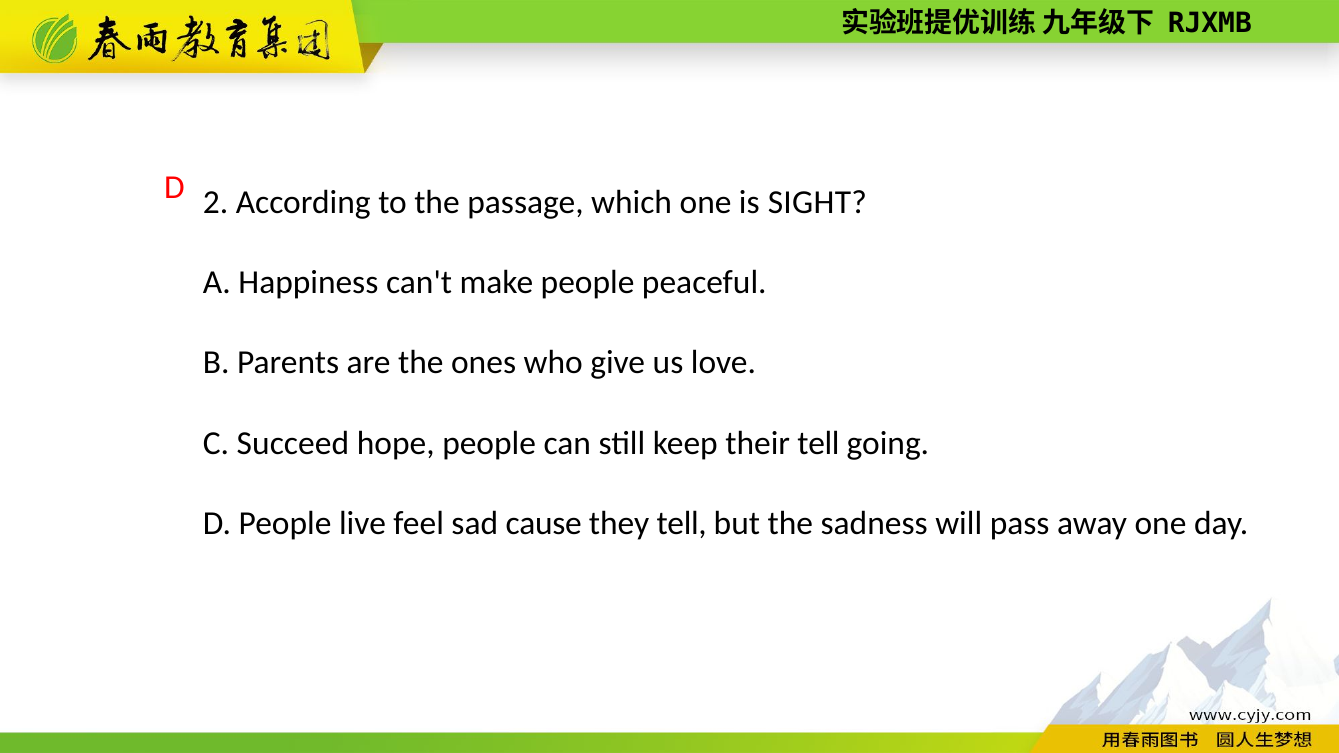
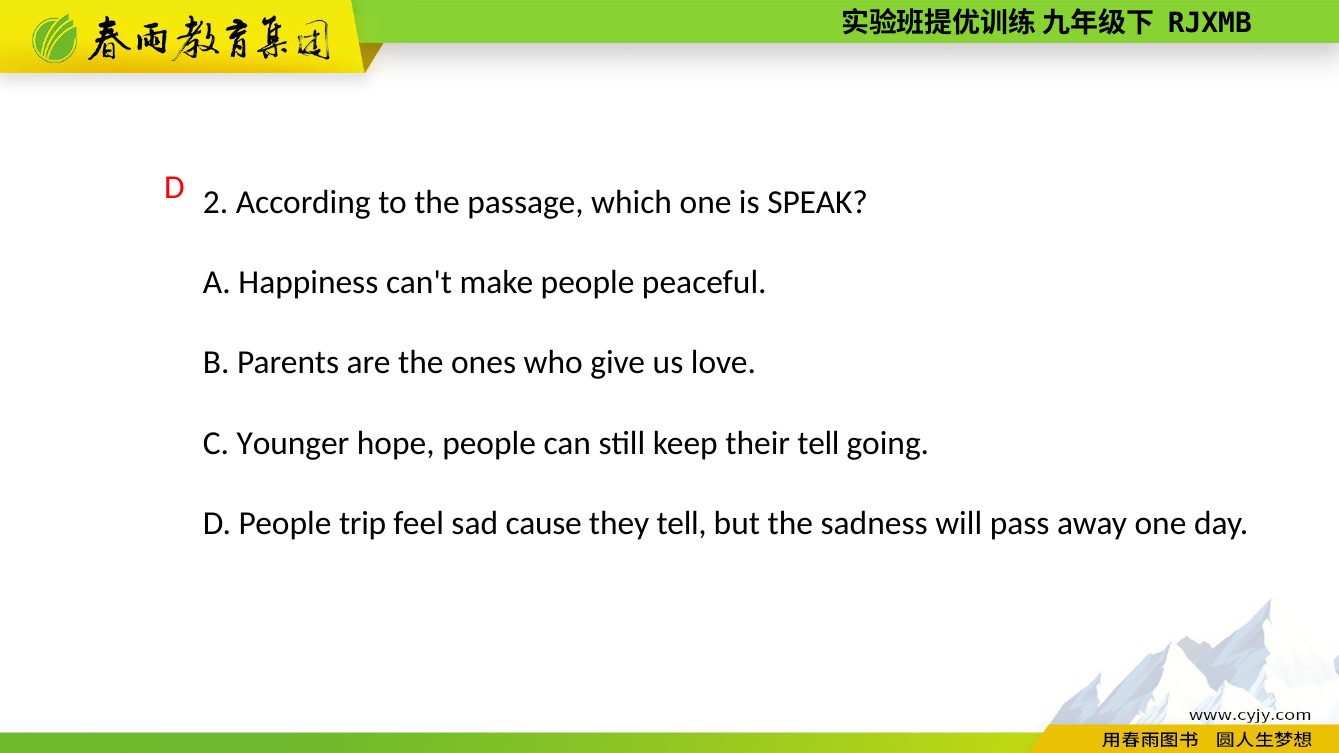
SIGHT: SIGHT -> SPEAK (818, 202)
Succeed: Succeed -> Younger (293, 443)
live: live -> trip (363, 523)
